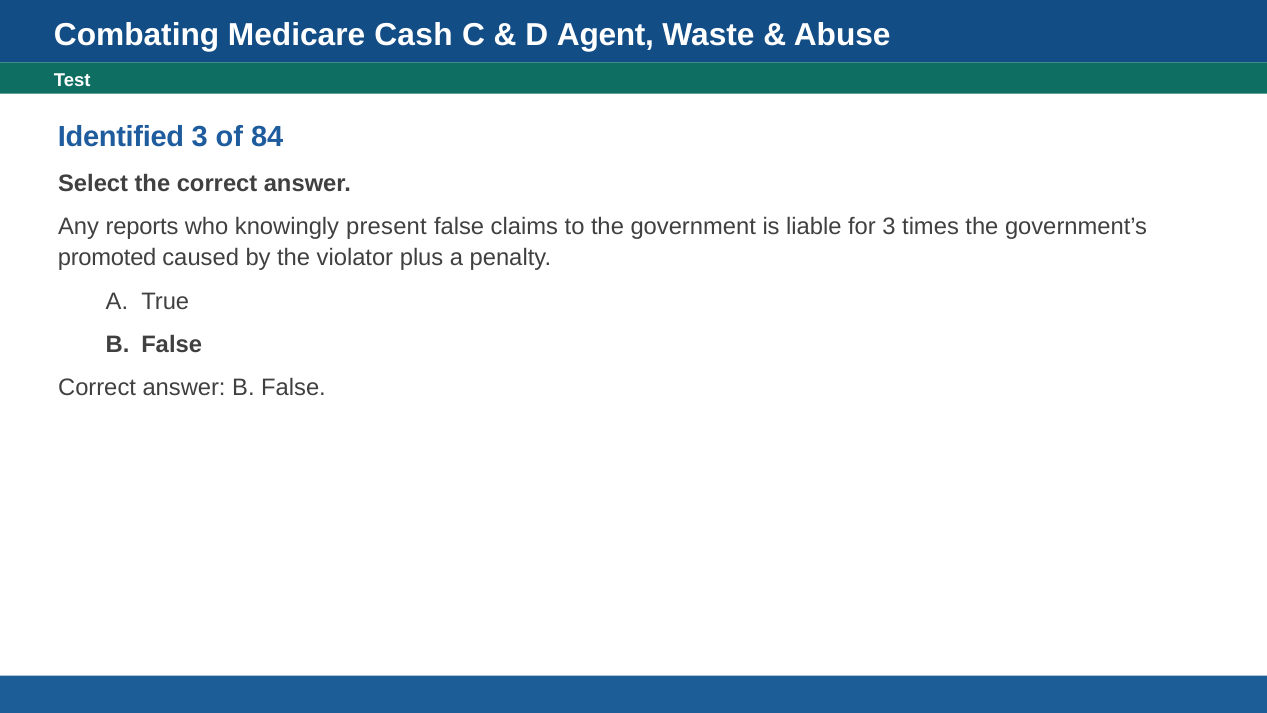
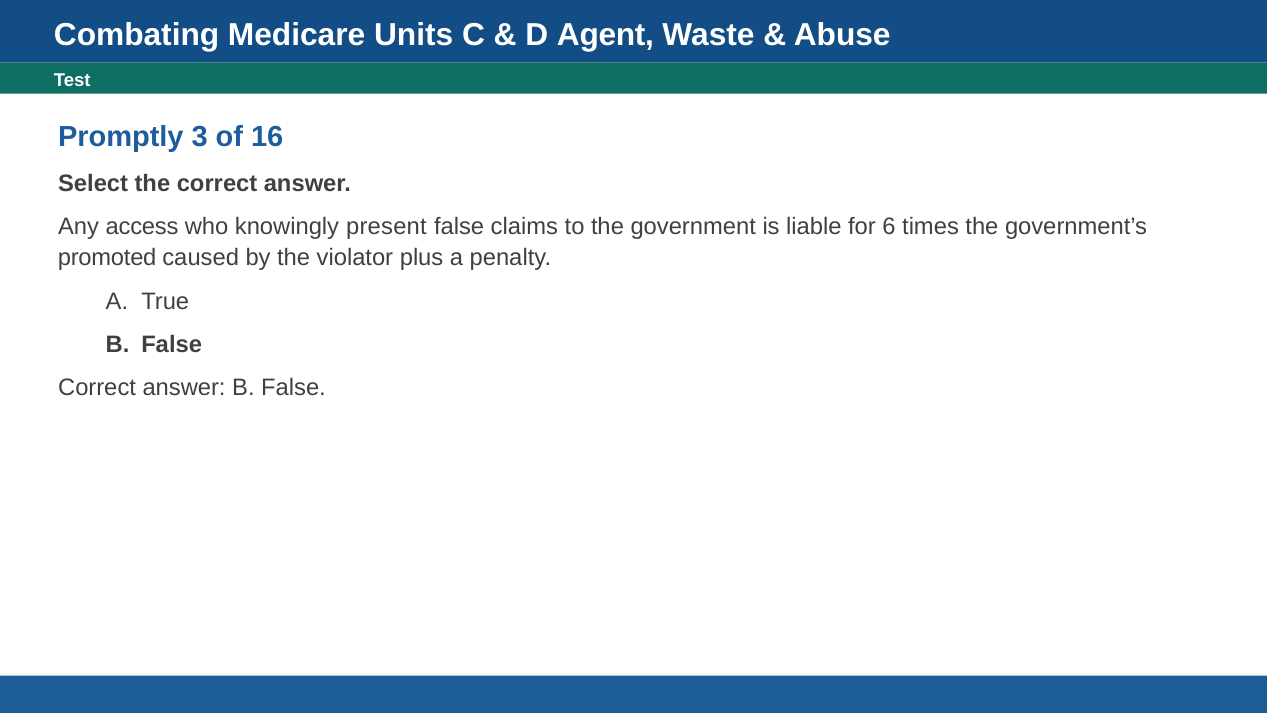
Cash: Cash -> Units (414, 35)
Identified: Identified -> Promptly (121, 137)
84: 84 -> 16 (267, 137)
reports: reports -> access (142, 227)
for 3: 3 -> 6 (889, 227)
